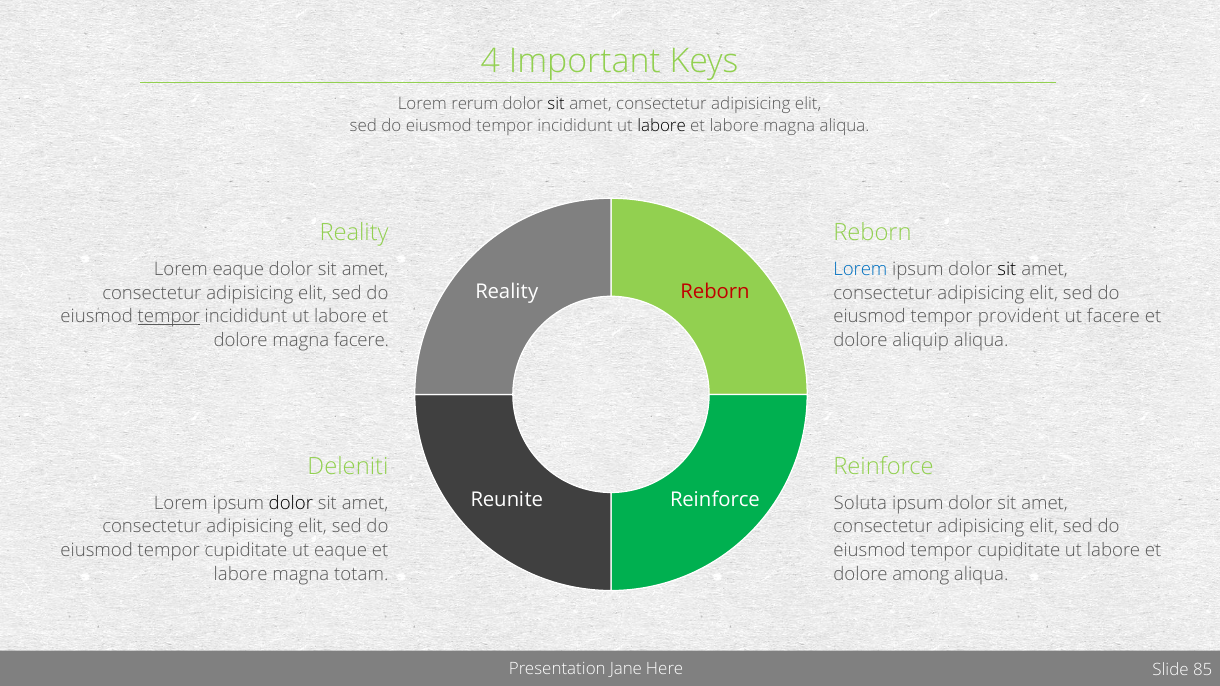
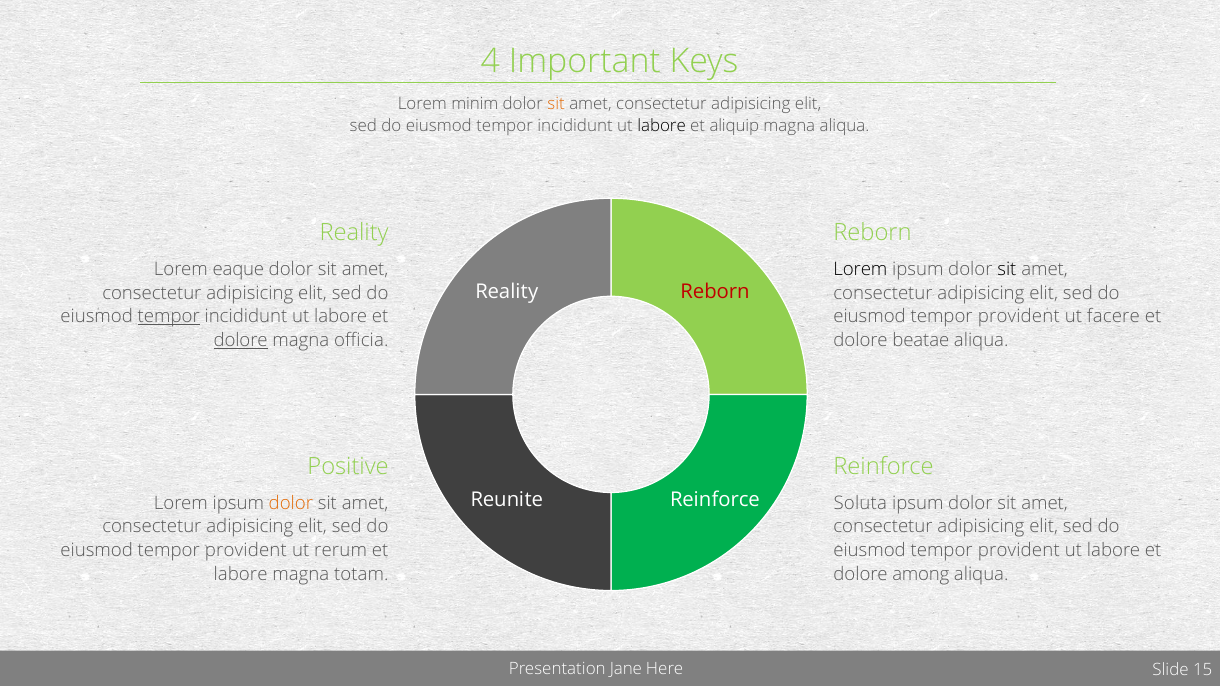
rerum: rerum -> minim (475, 103)
sit colour: black -> orange (556, 103)
labore: labore -> aliquip (734, 126)
Lorem colour: blue -> black (860, 269)
dolore underline: none -> present (241, 340)
magna facere: facere -> officia (361, 340)
aliquip: aliquip -> beatae (921, 340)
Deleniti: Deleniti -> Positive (348, 466)
dolor colour: black -> orange (291, 503)
cupiditate: cupiditate -> provident (246, 551)
ut eaque: eaque -> rerum (341, 551)
cupiditate: cupiditate -> provident (1019, 551)
85: 85 -> 15 (1203, 670)
